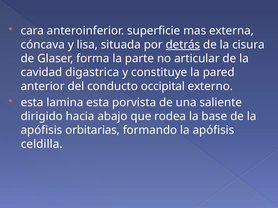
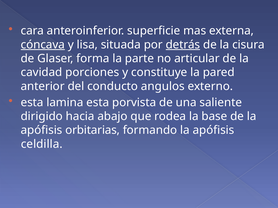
cóncava underline: none -> present (43, 45)
digastrica: digastrica -> porciones (92, 73)
occipital: occipital -> angulos (163, 86)
